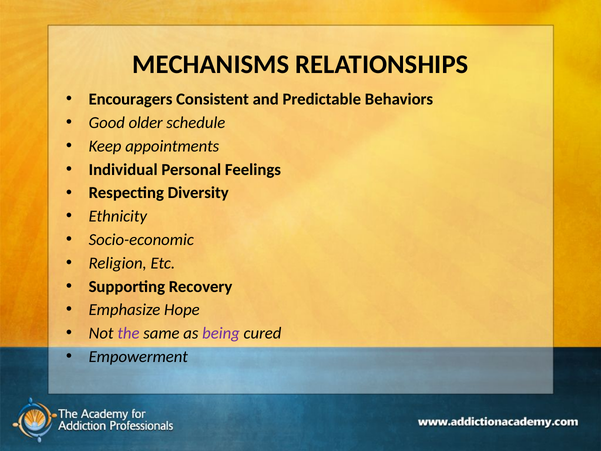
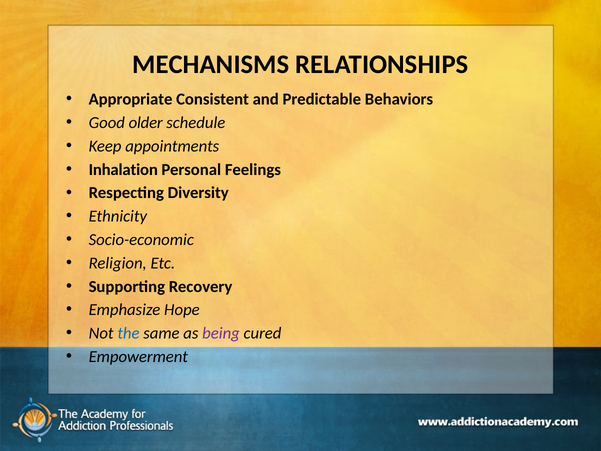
Encouragers: Encouragers -> Appropriate (131, 99)
Individual: Individual -> Inhalation (123, 169)
the colour: purple -> blue (128, 333)
